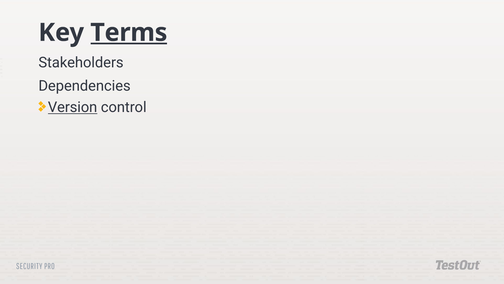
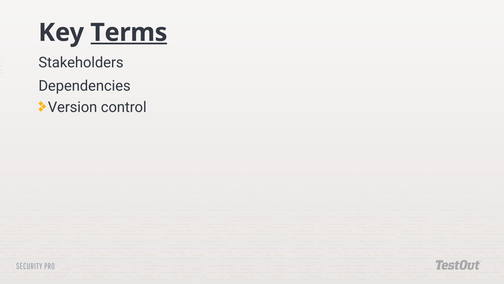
Version underline: present -> none (73, 107)
